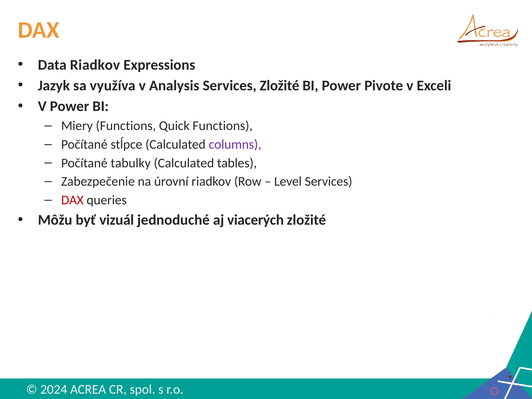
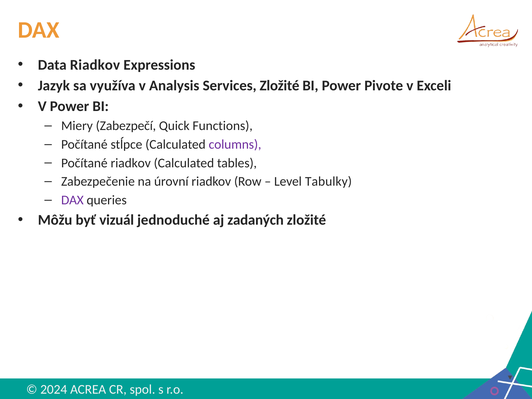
Miery Functions: Functions -> Zabezpečí (126, 126)
Počítané tabulky: tabulky -> riadkov (131, 163)
Level Services: Services -> Tabulky (328, 182)
DAX colour: red -> purple (72, 200)
viacerých: viacerých -> zadaných (256, 220)
